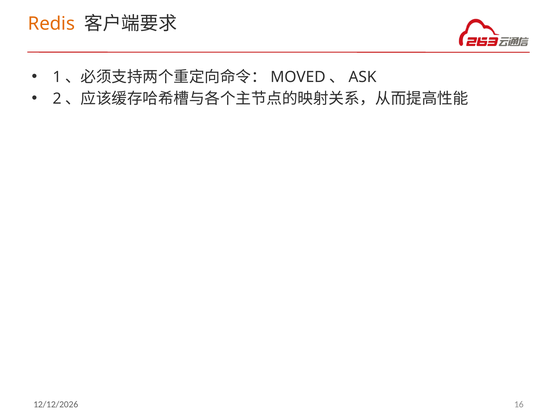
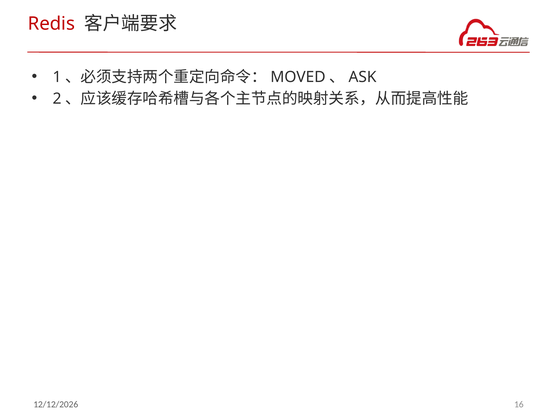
Redis colour: orange -> red (51, 24)
